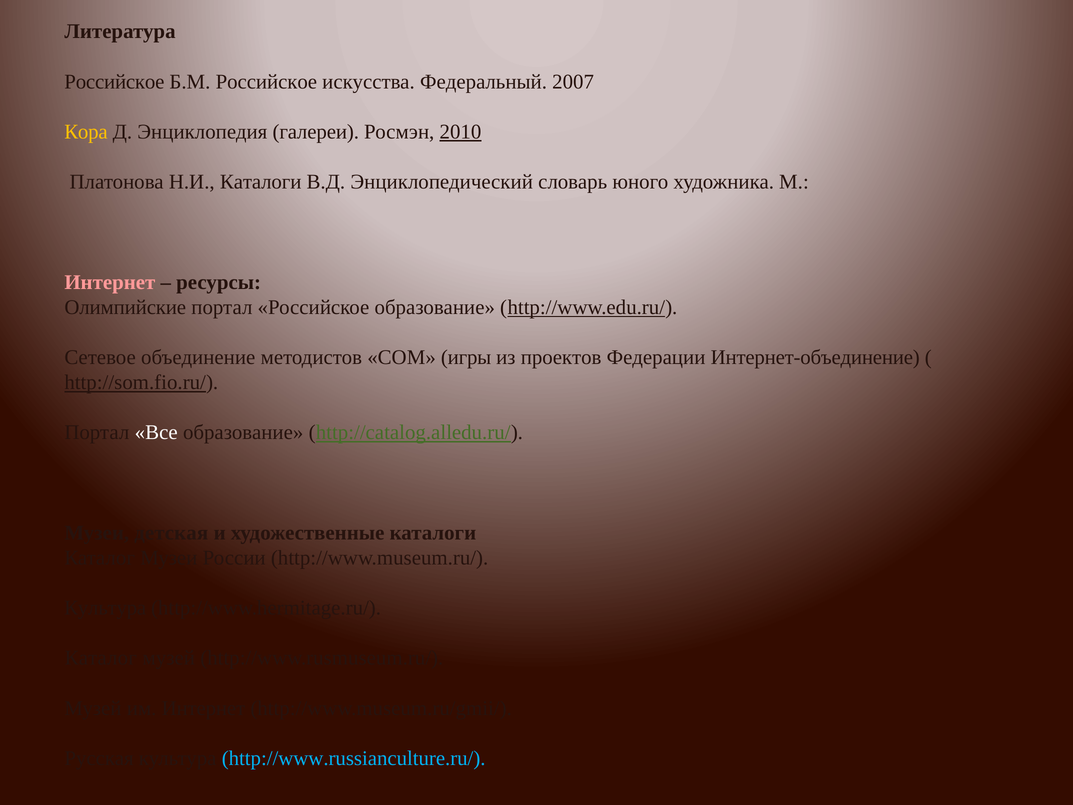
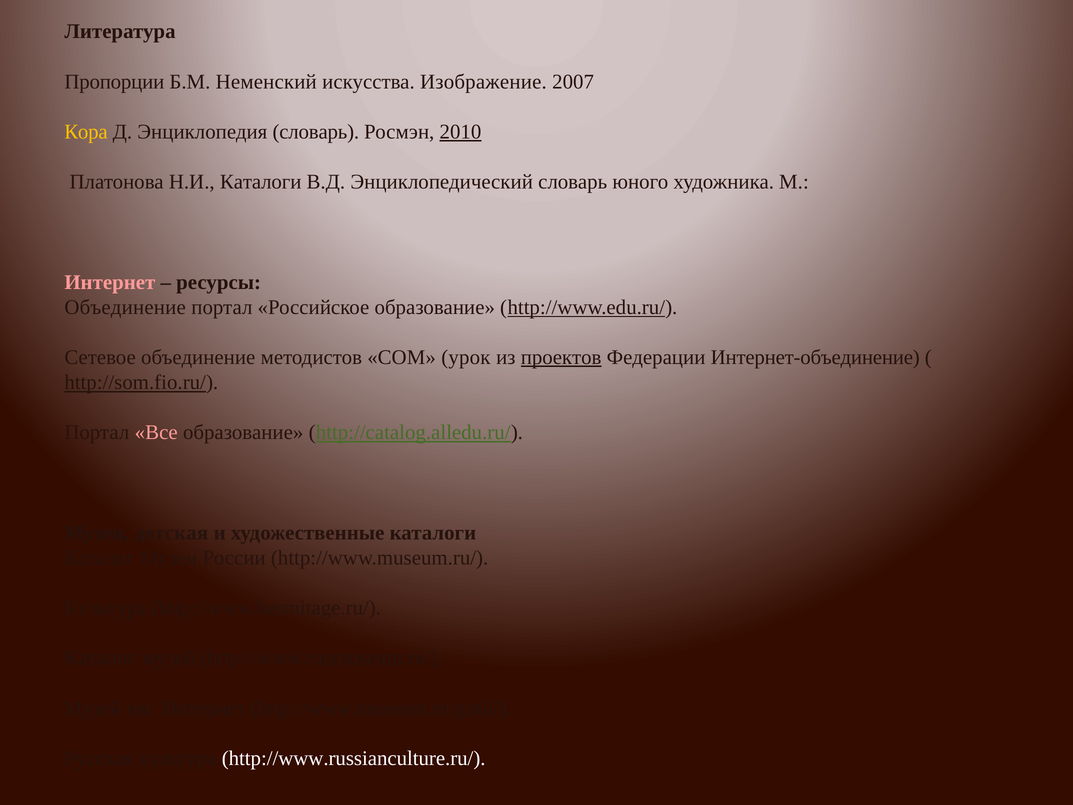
Российское: Российское -> Пропорции (114, 82)
Б.М Российское: Российское -> Неменский (266, 82)
Федеральный: Федеральный -> Изображение (483, 82)
Энциклопедия галереи: галереи -> словарь (316, 132)
Олимпийские: Олимпийские -> Объединение (125, 307)
игры: игры -> урок (466, 357)
проектов underline: none -> present (561, 357)
Все colour: white -> pink (156, 432)
http://www.russianculture.ru/ colour: light blue -> white (354, 758)
